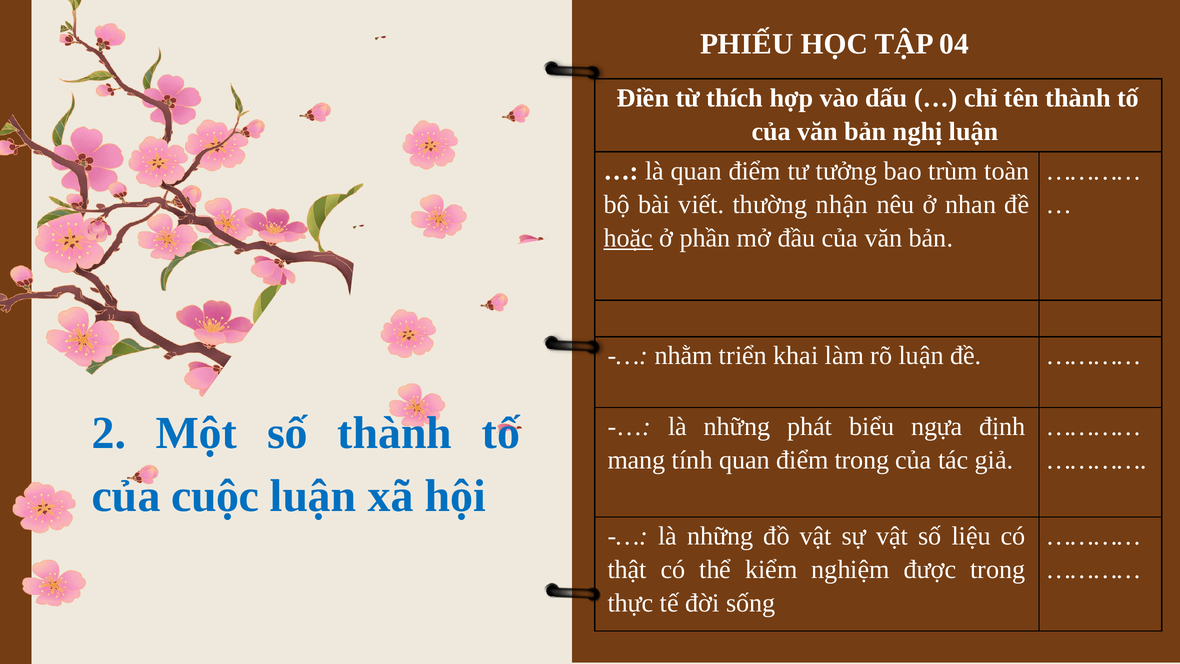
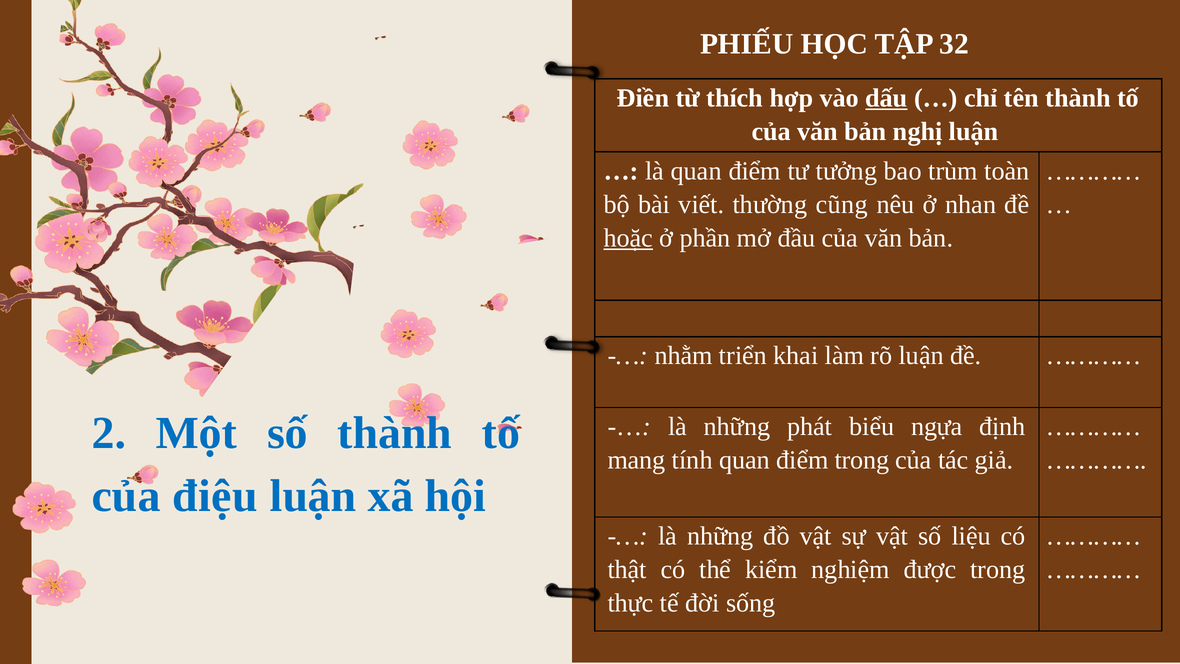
04: 04 -> 32 (954, 44)
dấu underline: none -> present (886, 98)
nhận: nhận -> cũng (842, 204)
cuộc: cuộc -> điệu (215, 496)
